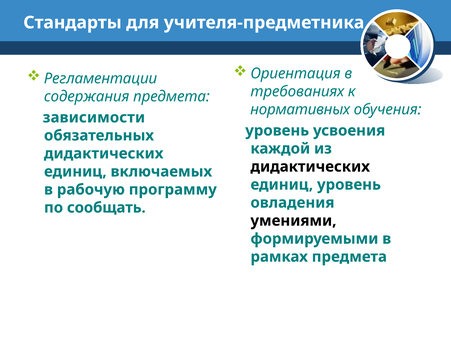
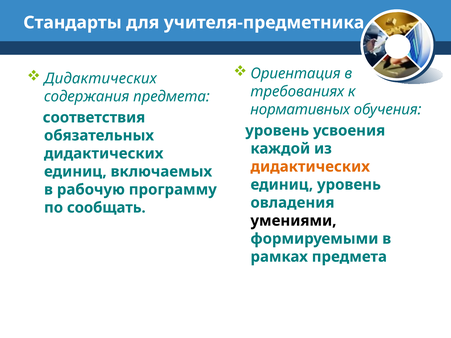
Регламентации: Регламентации -> Дидактических (100, 78)
зависимости: зависимости -> соответствия (94, 118)
дидактических colour: black -> orange (310, 167)
